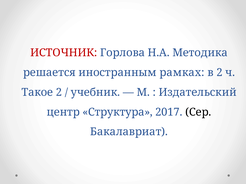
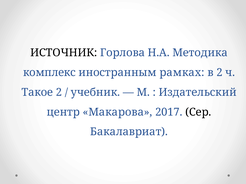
ИСТОЧНИК colour: red -> black (64, 53)
решается: решается -> комплекс (49, 73)
Структура: Структура -> Макарова (118, 112)
